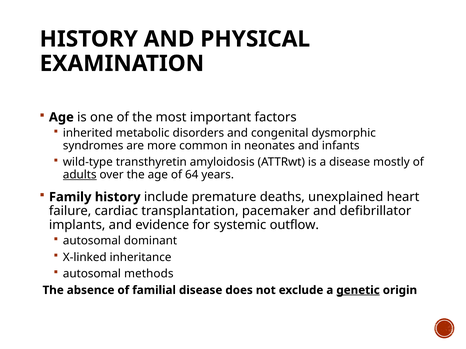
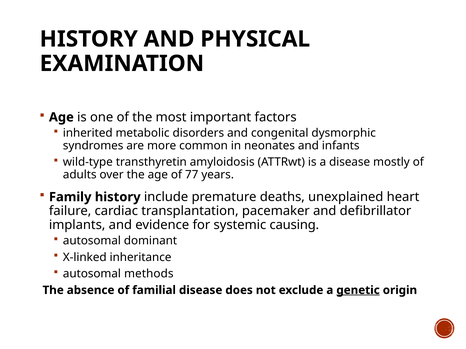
adults underline: present -> none (80, 175)
64: 64 -> 77 (192, 175)
outflow: outflow -> causing (294, 225)
